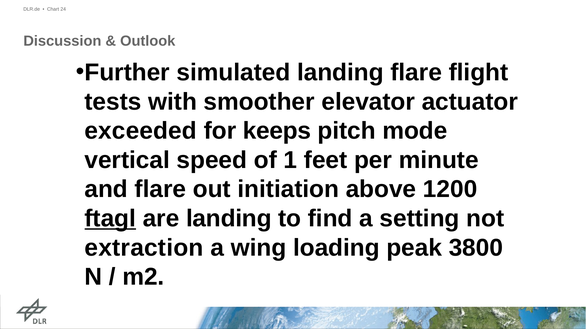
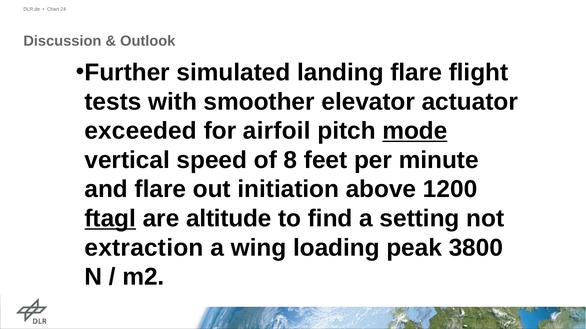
keeps: keeps -> airfoil (277, 131)
mode underline: none -> present (415, 131)
1: 1 -> 8 (290, 160)
are landing: landing -> altitude (229, 219)
